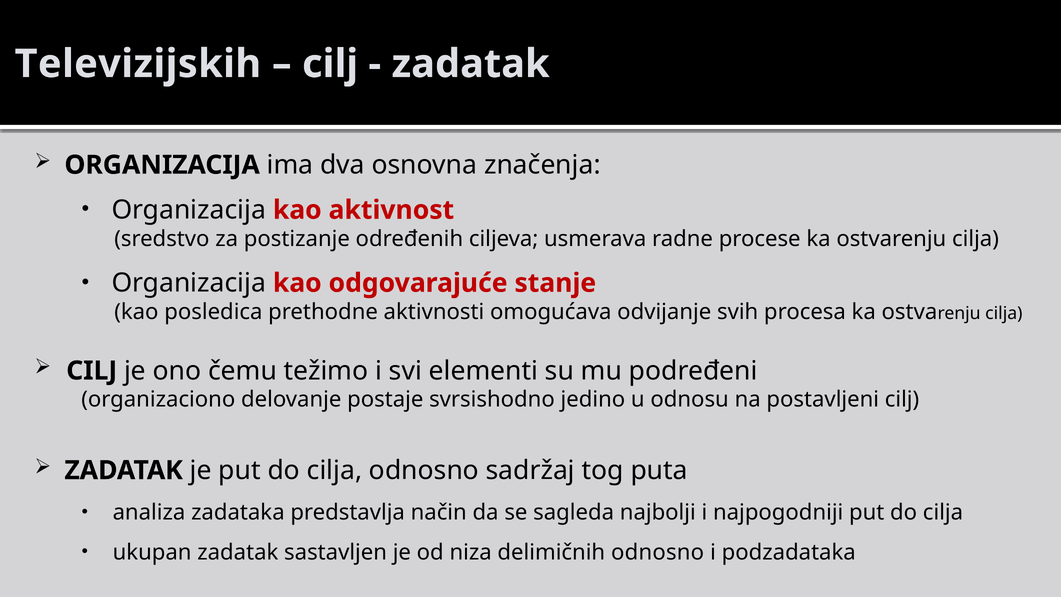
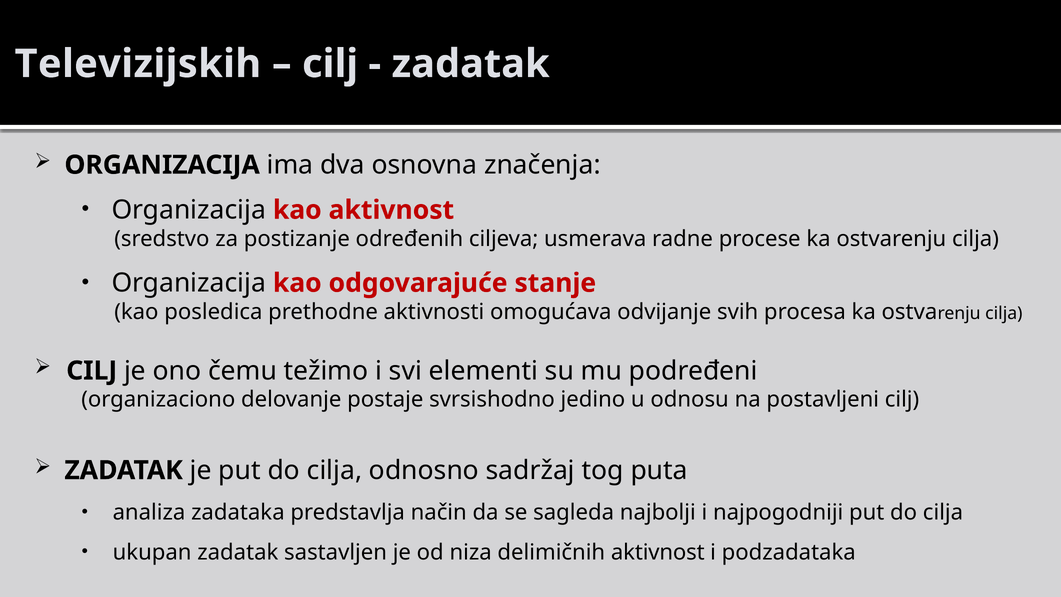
delimičnih odnosno: odnosno -> aktivnost (658, 552)
